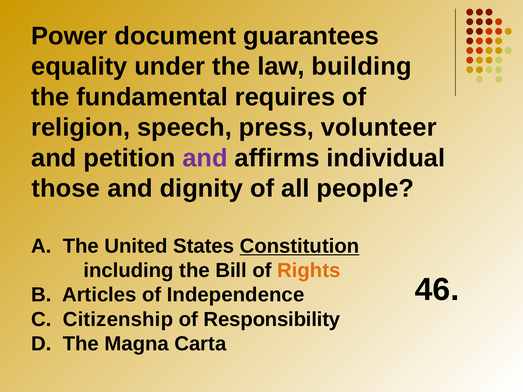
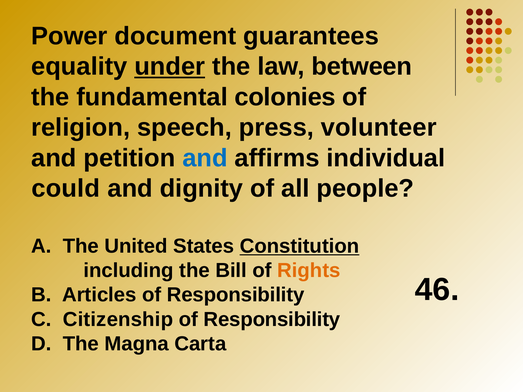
under underline: none -> present (170, 67)
building: building -> between (362, 67)
requires: requires -> colonies (285, 97)
and colour: purple -> blue (205, 158)
those: those -> could (66, 189)
Articles of Independence: Independence -> Responsibility (236, 295)
